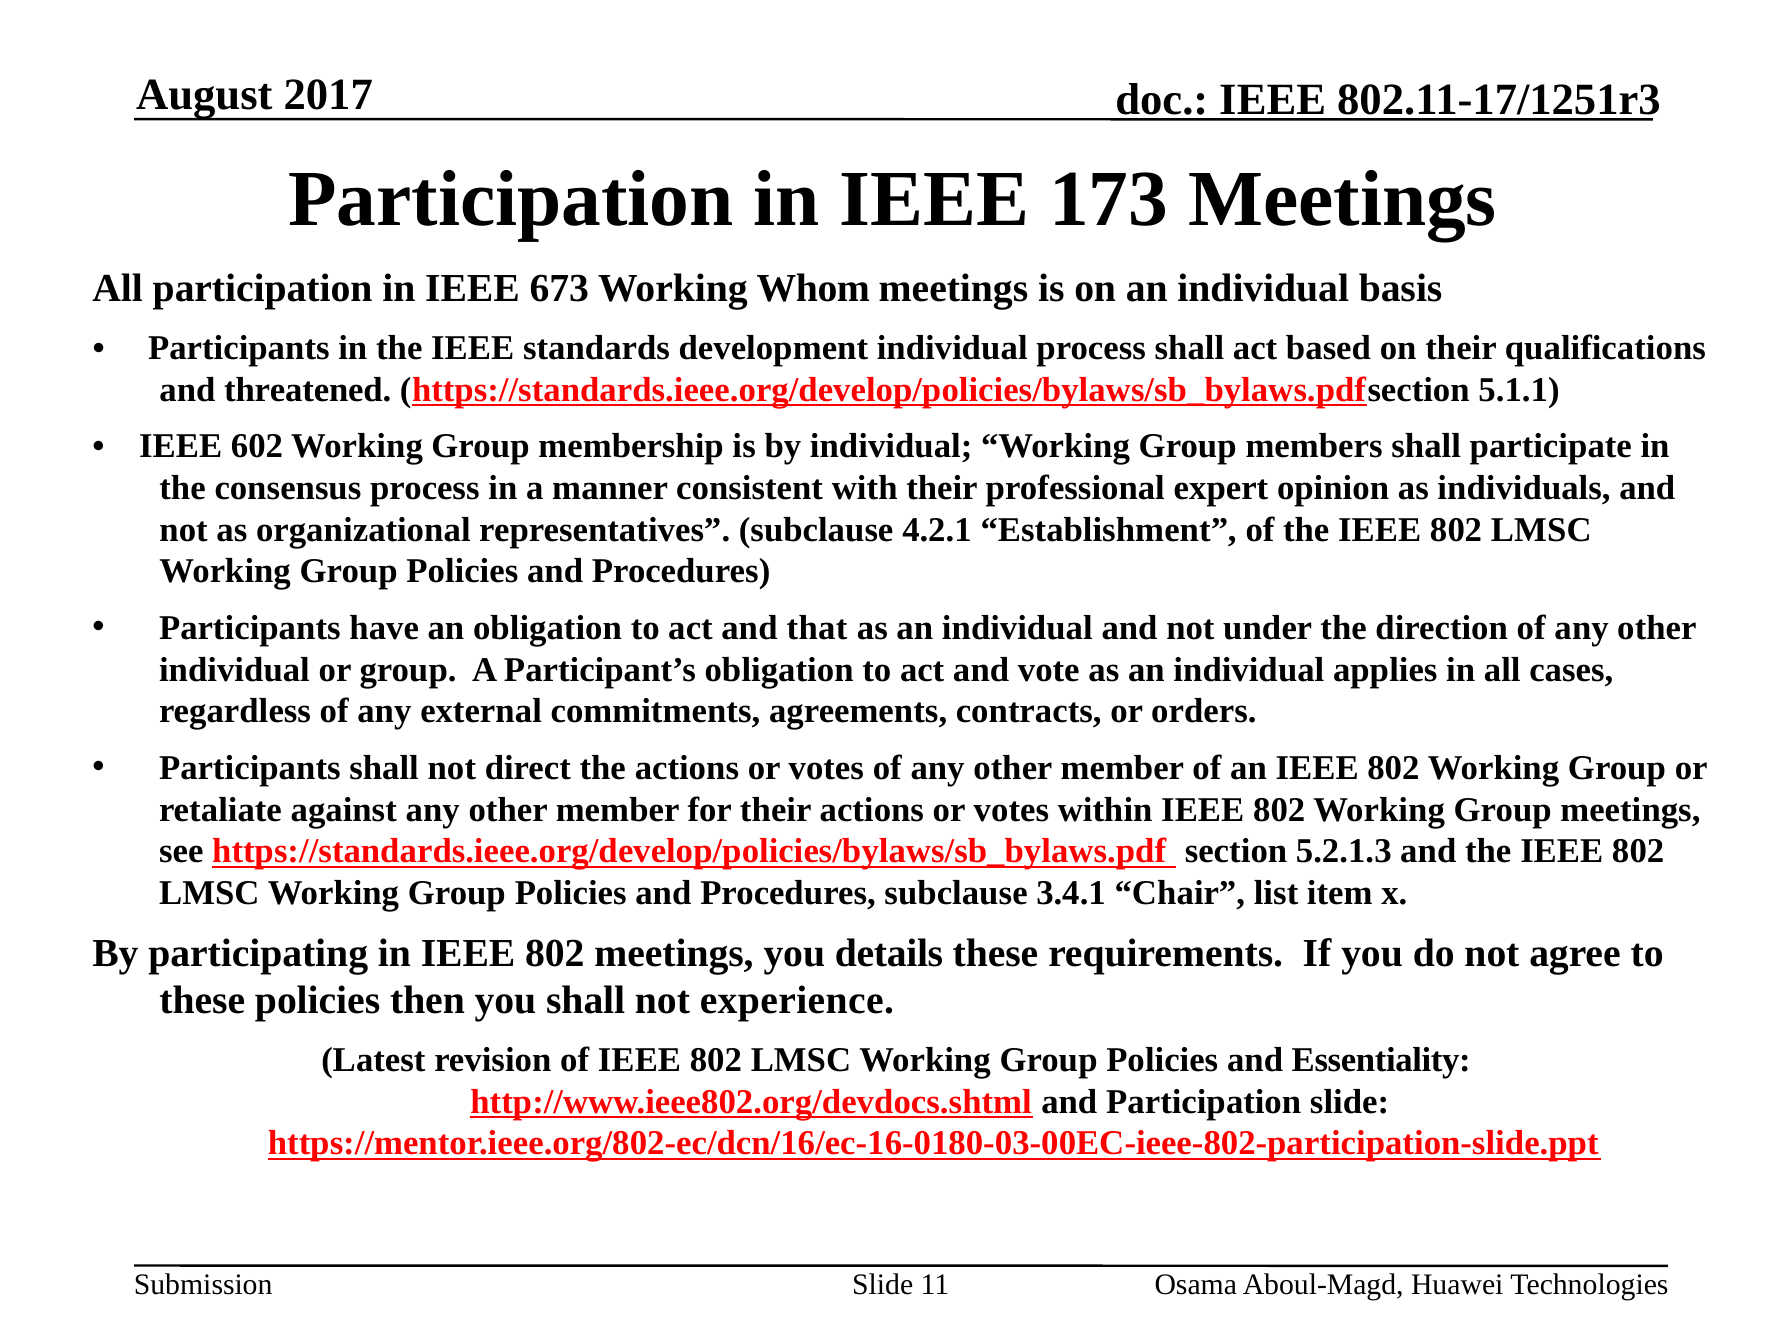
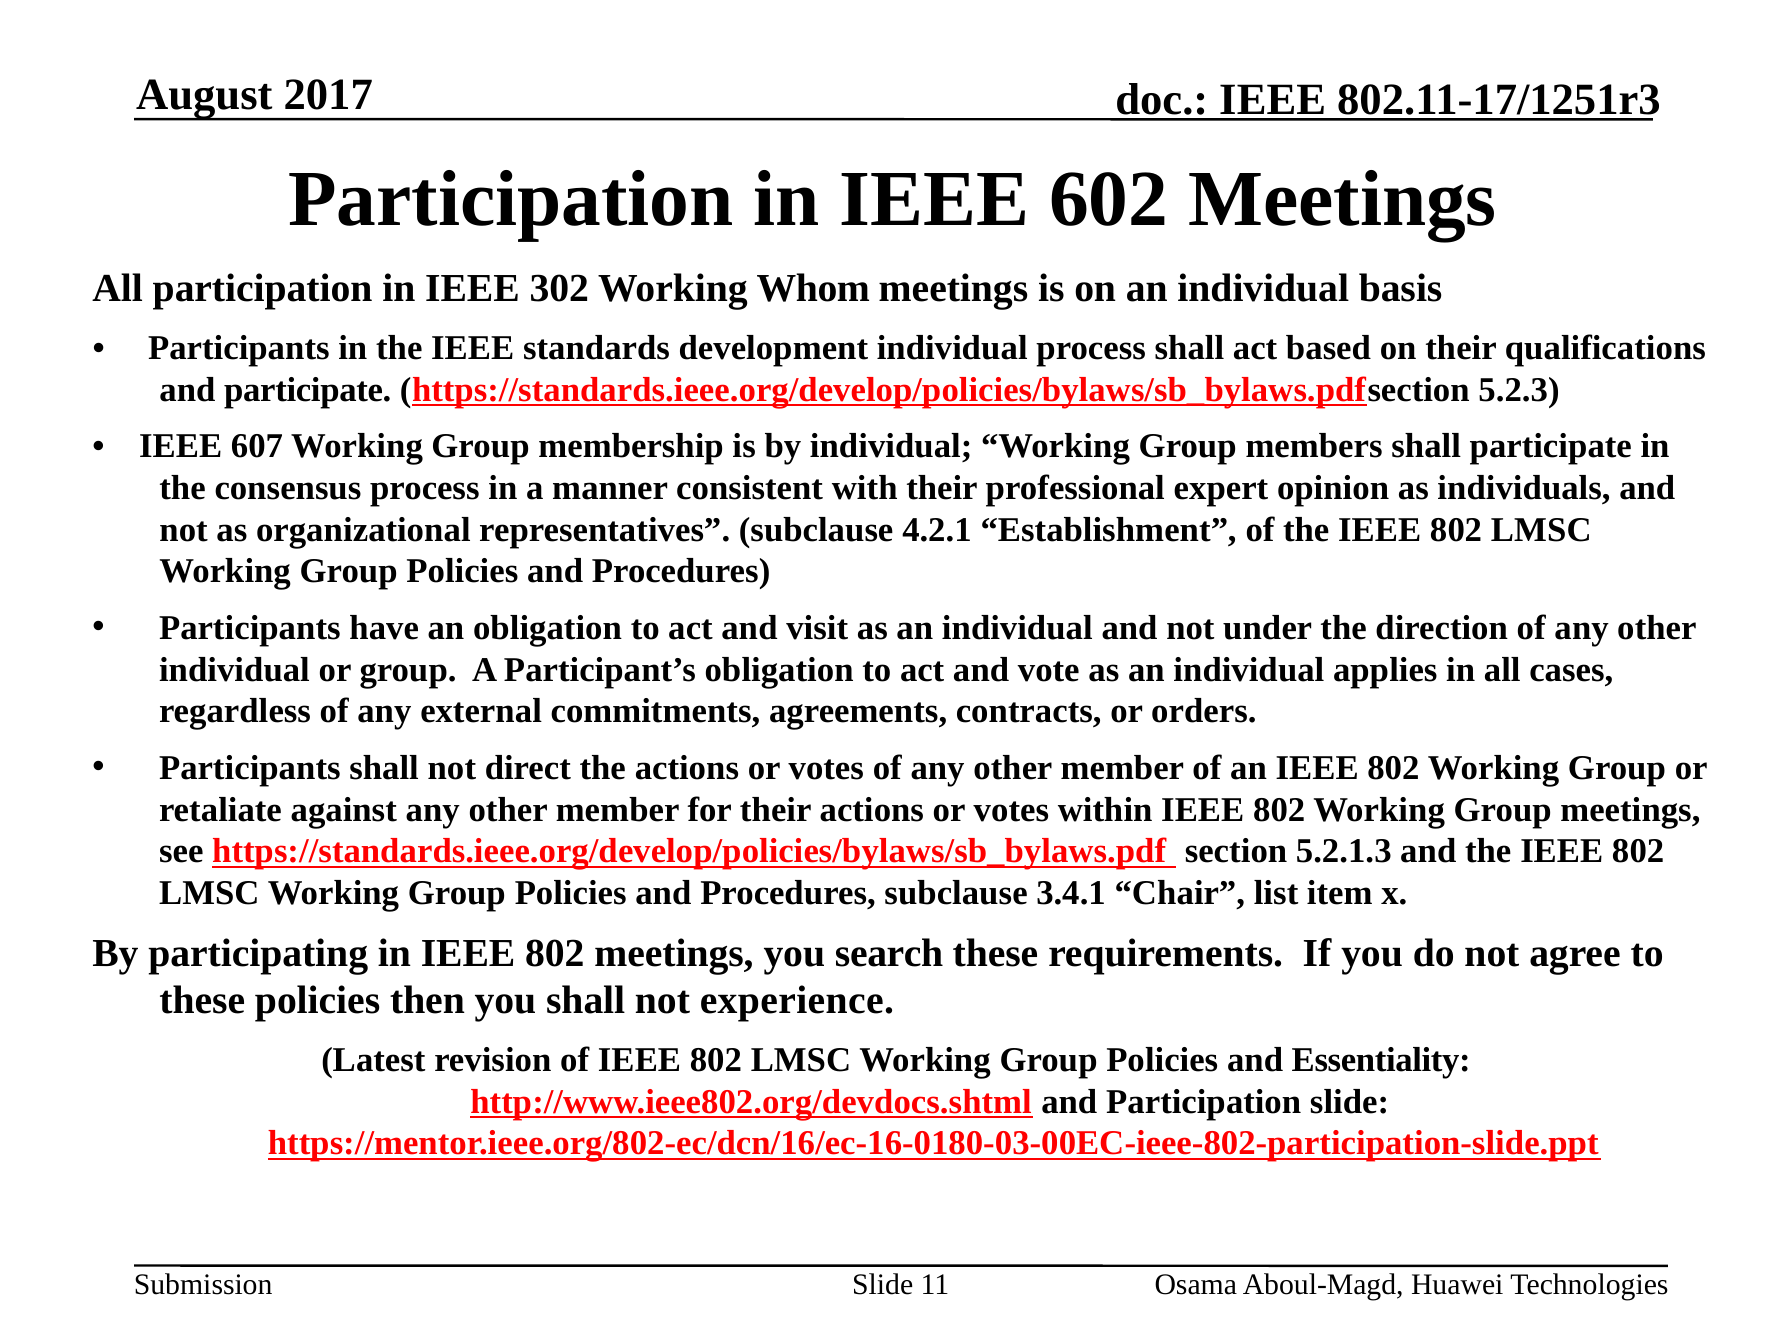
173: 173 -> 602 (1109, 199)
673: 673 -> 302 (559, 289)
and threatened: threatened -> participate (308, 390)
5.1.1: 5.1.1 -> 5.2.3 (1519, 390)
602: 602 -> 607 (257, 446)
that: that -> visit (817, 628)
details: details -> search (889, 953)
